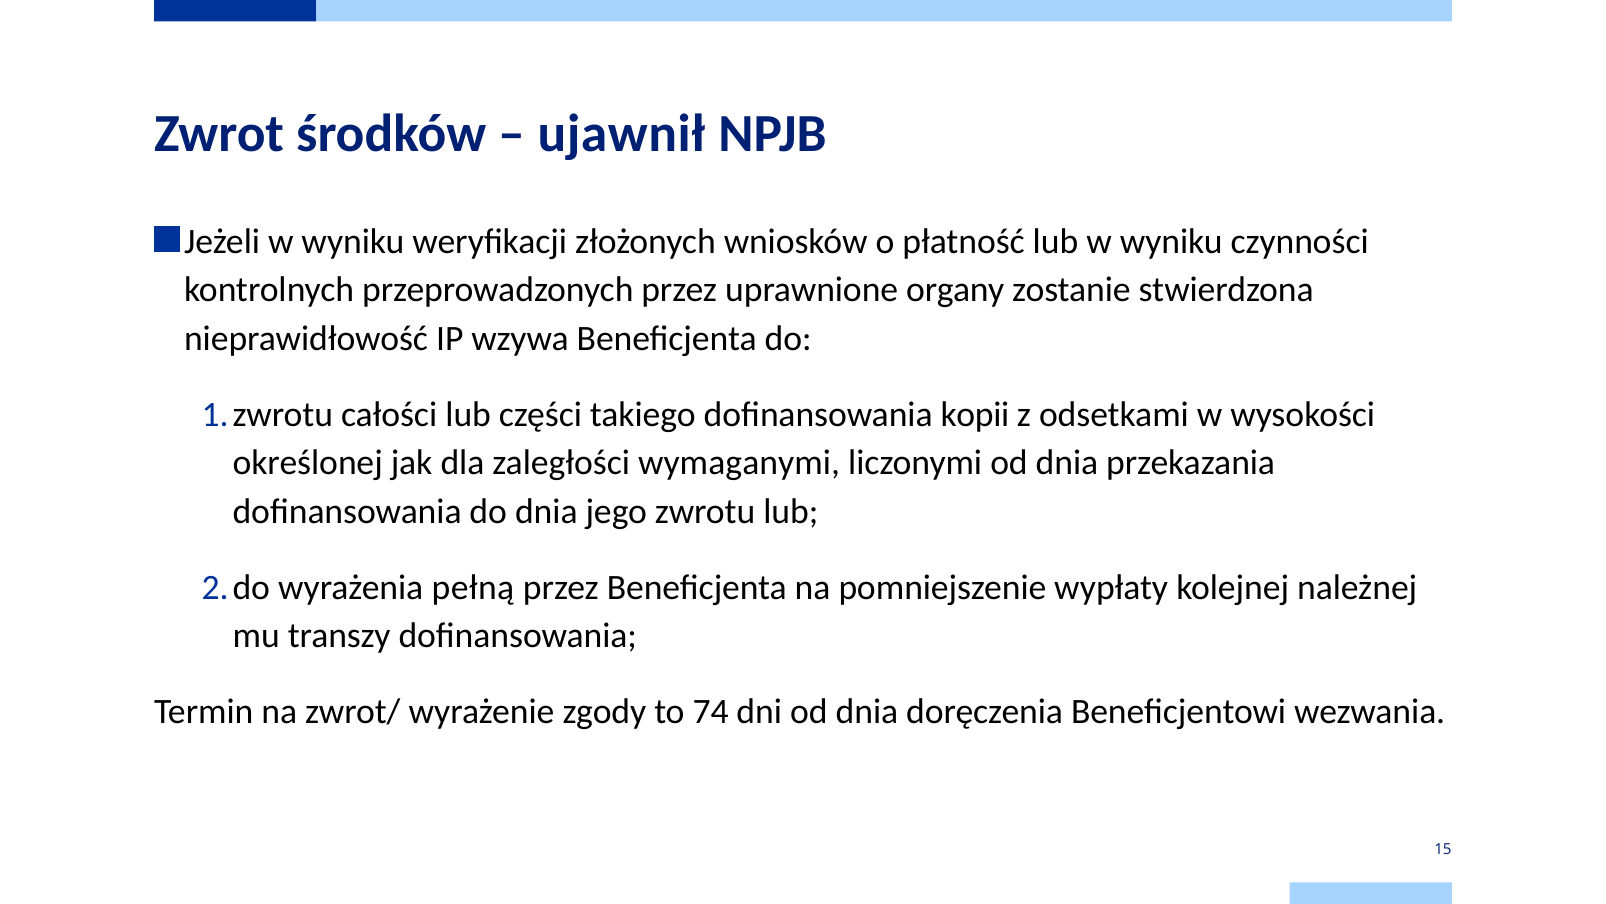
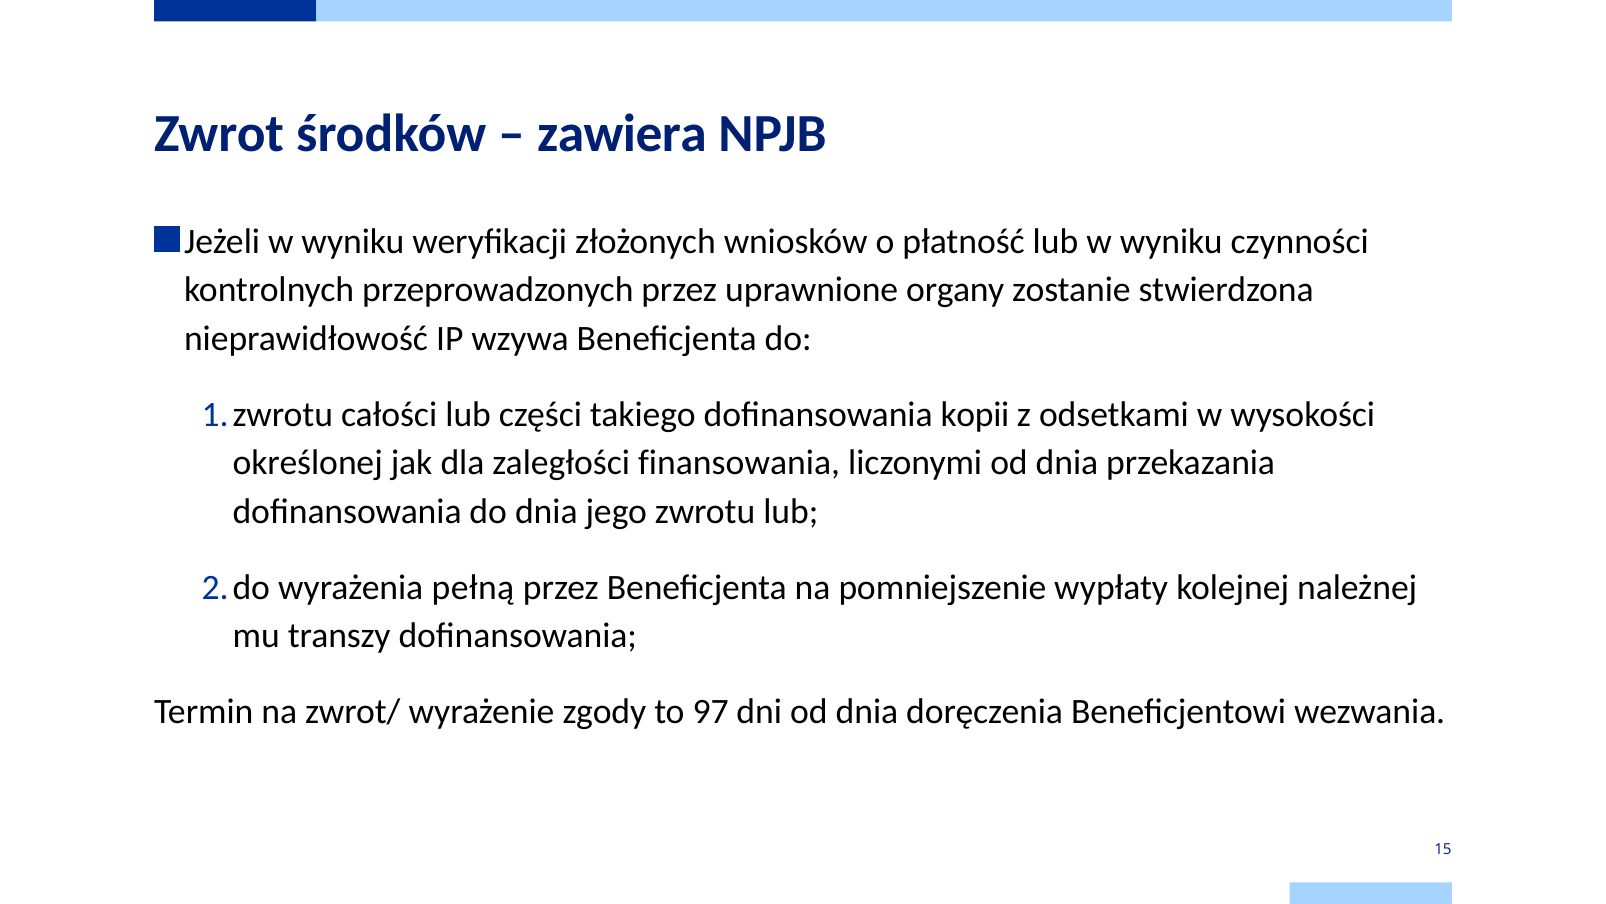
ujawnił: ujawnił -> zawiera (622, 134)
wymaganymi: wymaganymi -> finansowania (739, 463)
74: 74 -> 97 (711, 711)
